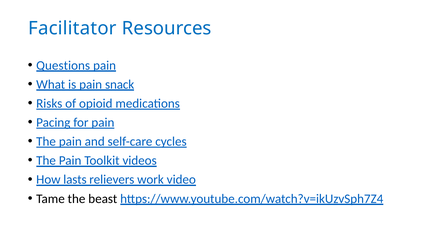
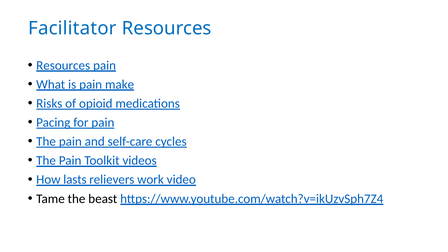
Questions: Questions -> Resources (63, 65)
snack: snack -> make (120, 84)
